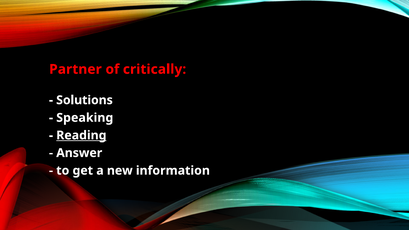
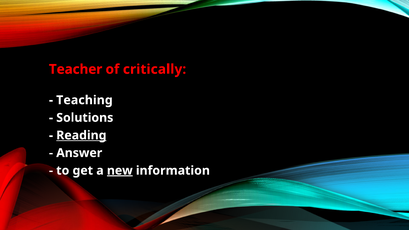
Partner: Partner -> Teacher (76, 69)
Solutions: Solutions -> Teaching (84, 100)
Speaking: Speaking -> Solutions (85, 118)
new underline: none -> present (120, 171)
